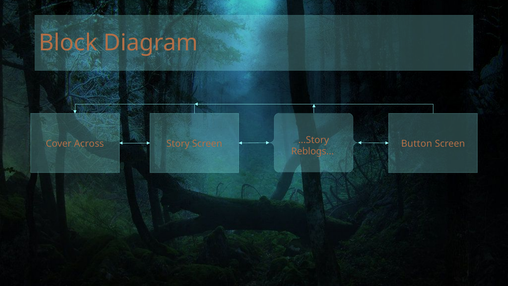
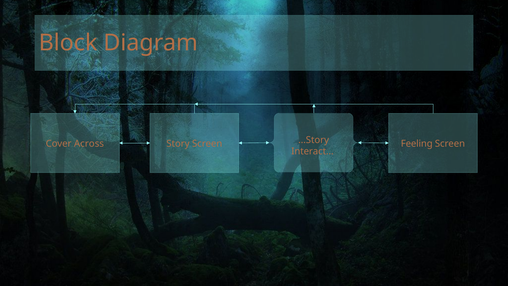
Button: Button -> Feeling (417, 144)
Reblogs…: Reblogs… -> Interact… (312, 151)
